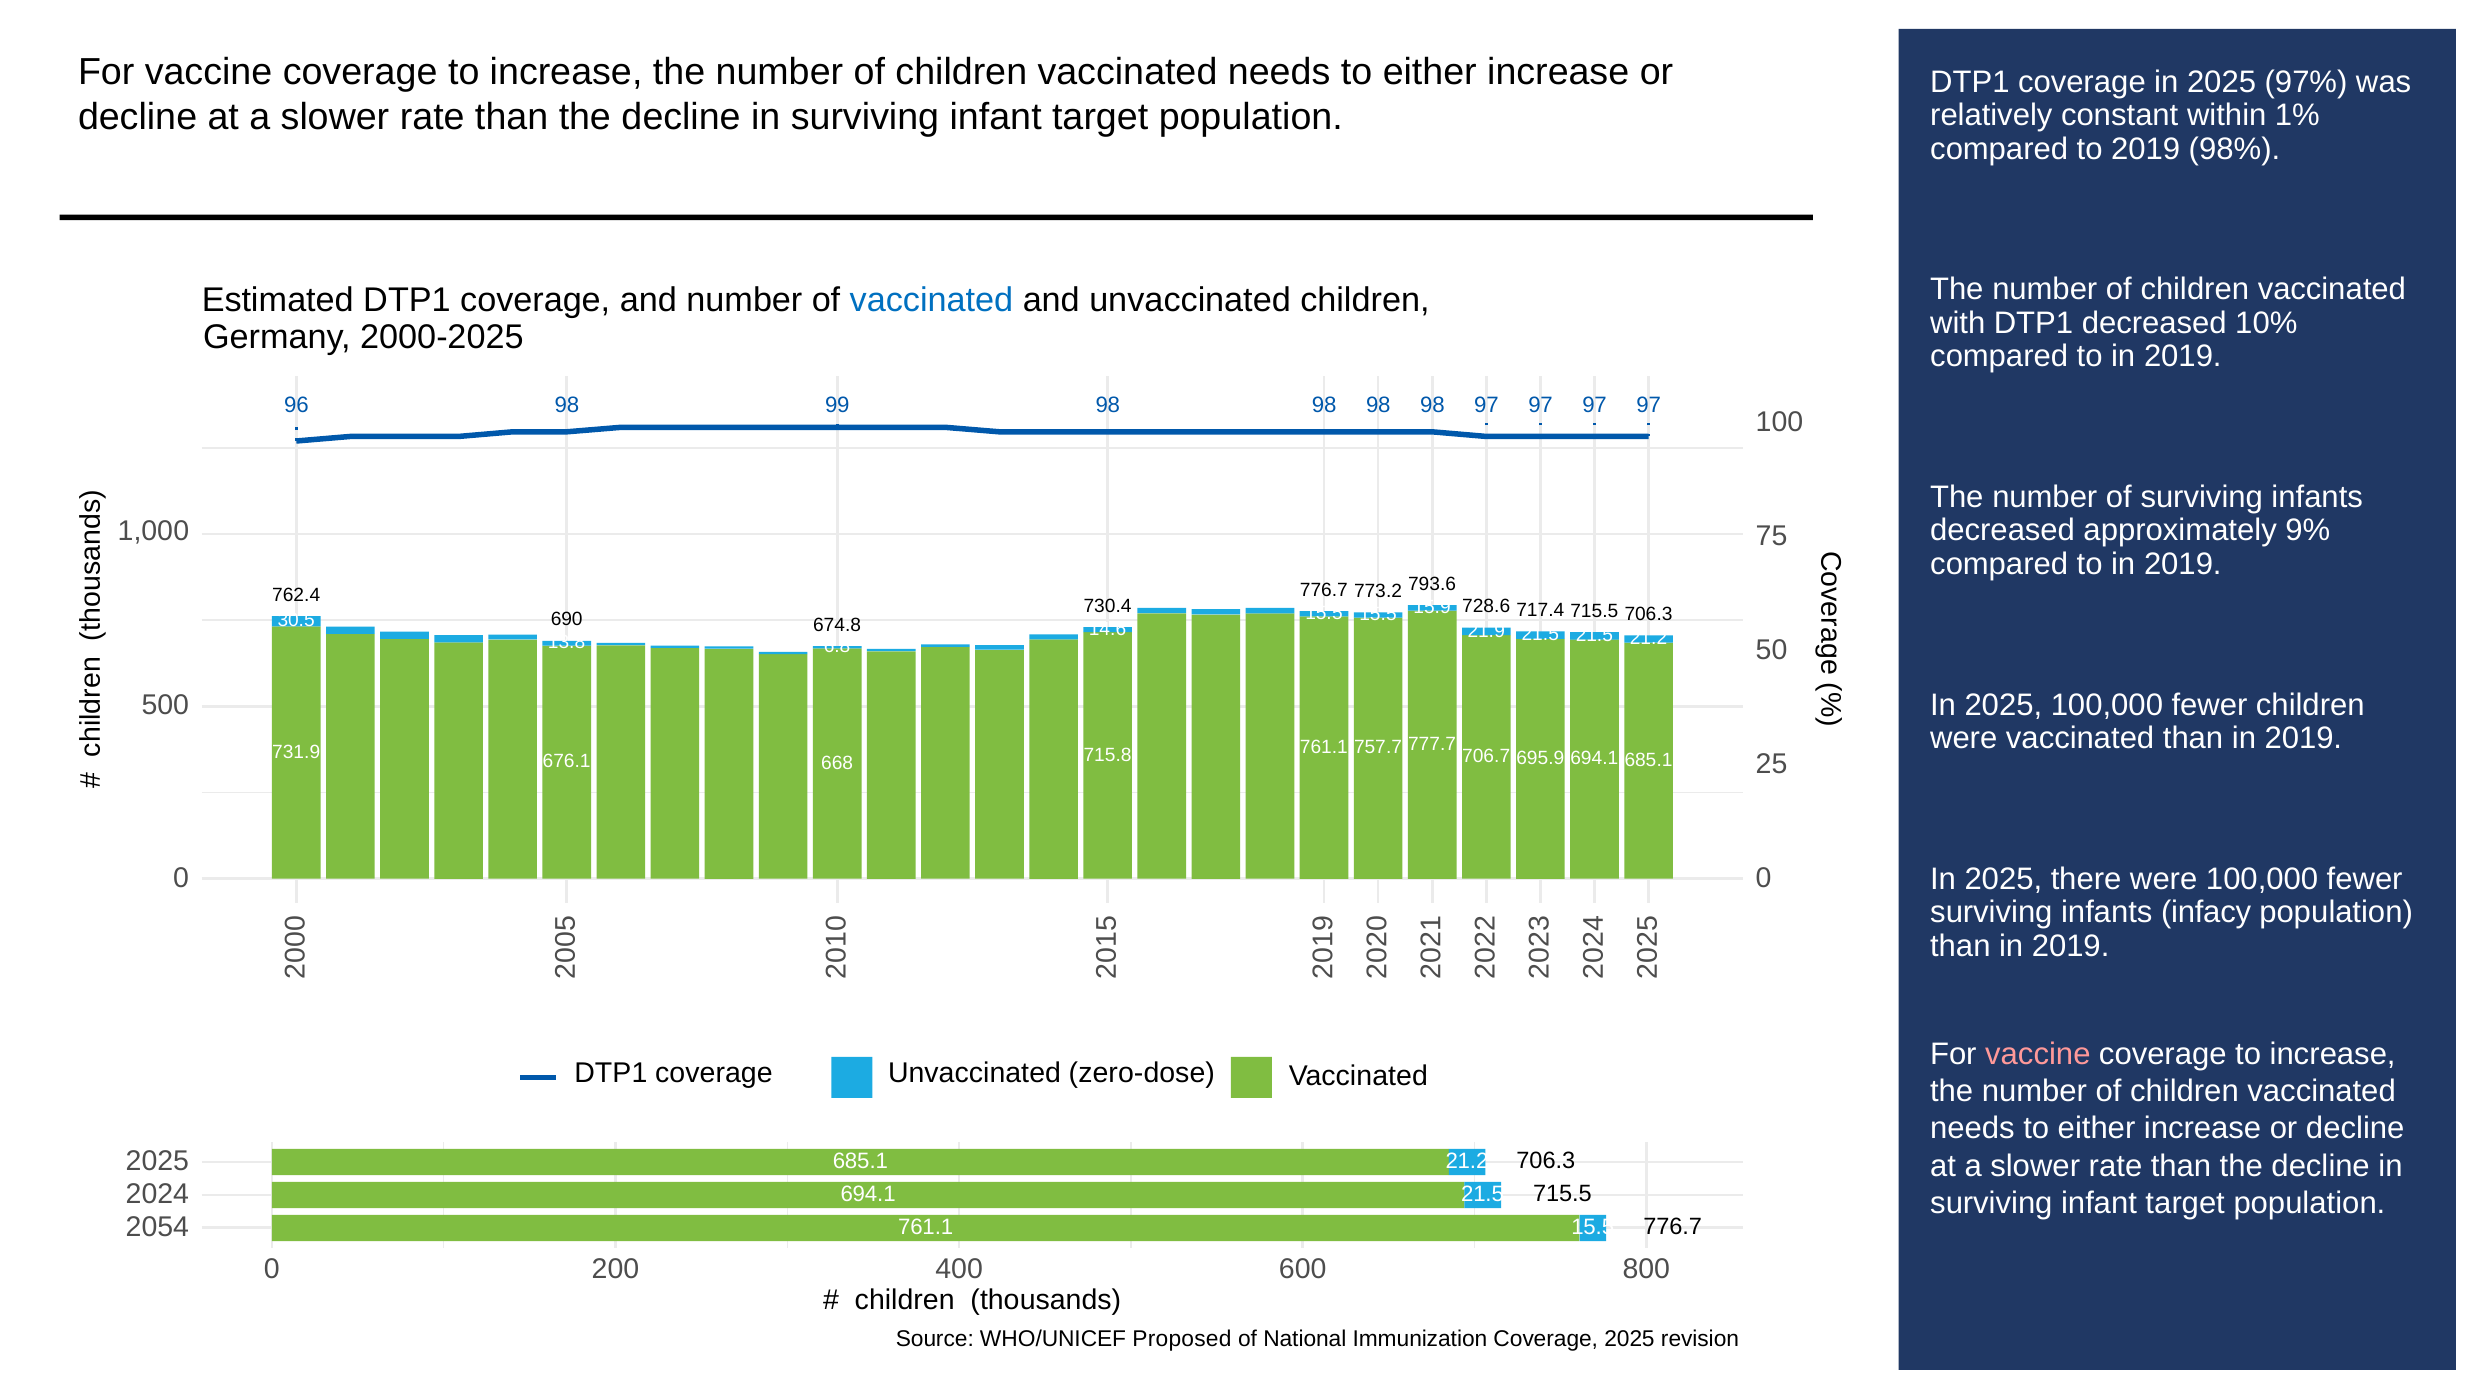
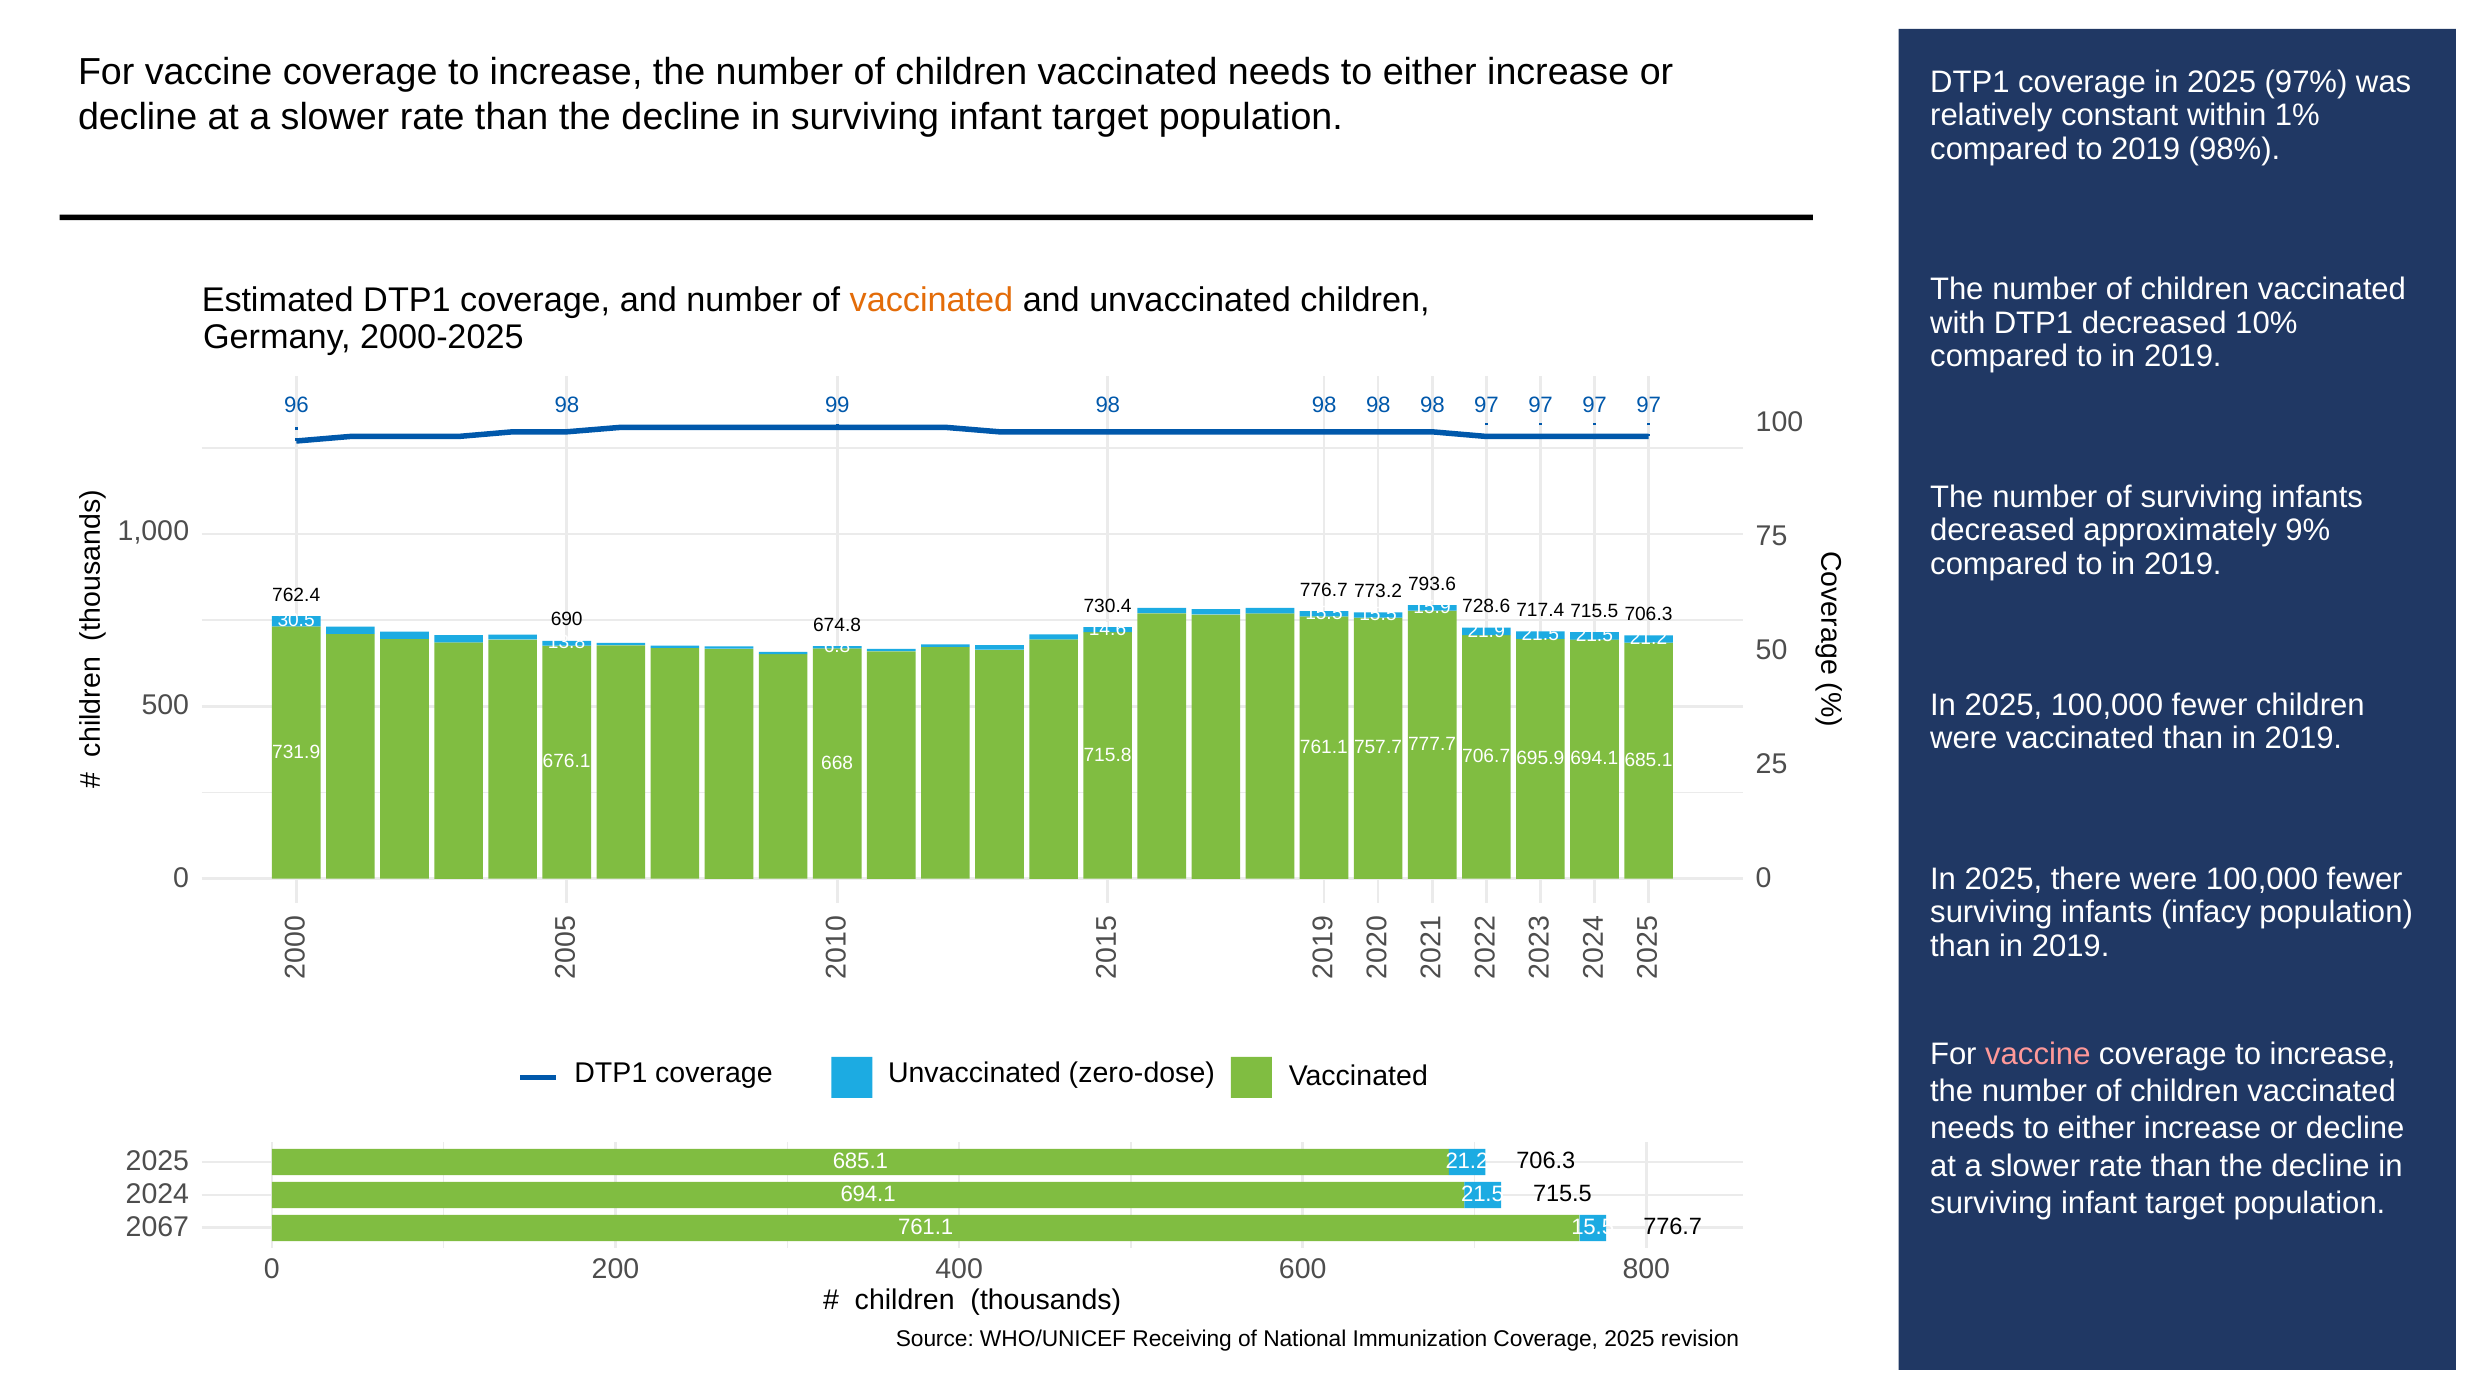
vaccinated colour: blue -> orange (931, 301)
2054: 2054 -> 2067 (157, 1227)
Proposed: Proposed -> Receiving (1182, 1339)
